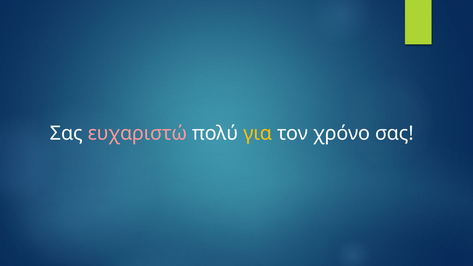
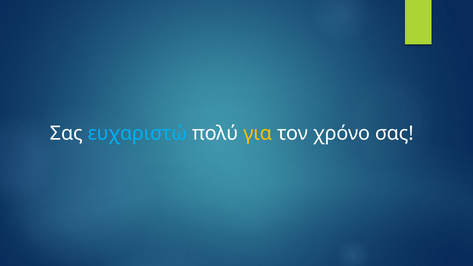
ευχαριστώ colour: pink -> light blue (138, 133)
